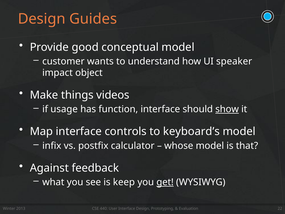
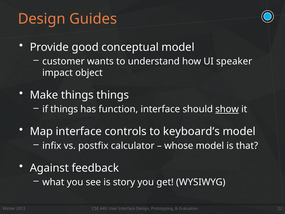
things videos: videos -> things (113, 95)
if usage: usage -> things (64, 109)
keep: keep -> story (124, 182)
get underline: present -> none (165, 182)
